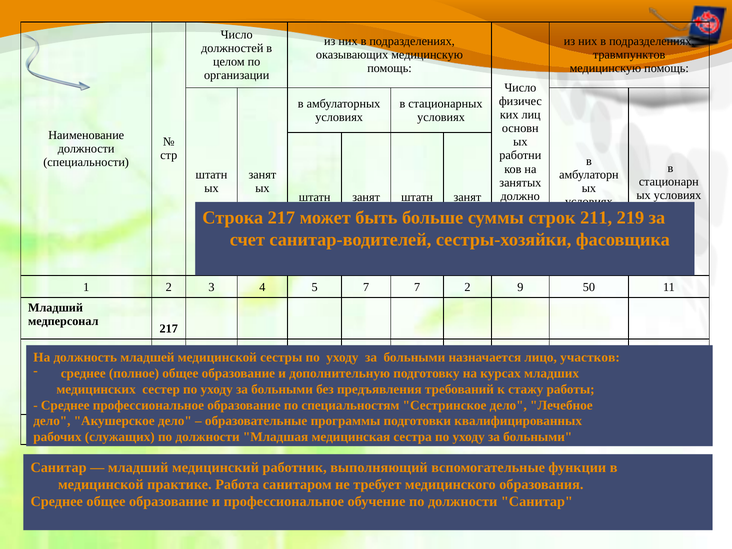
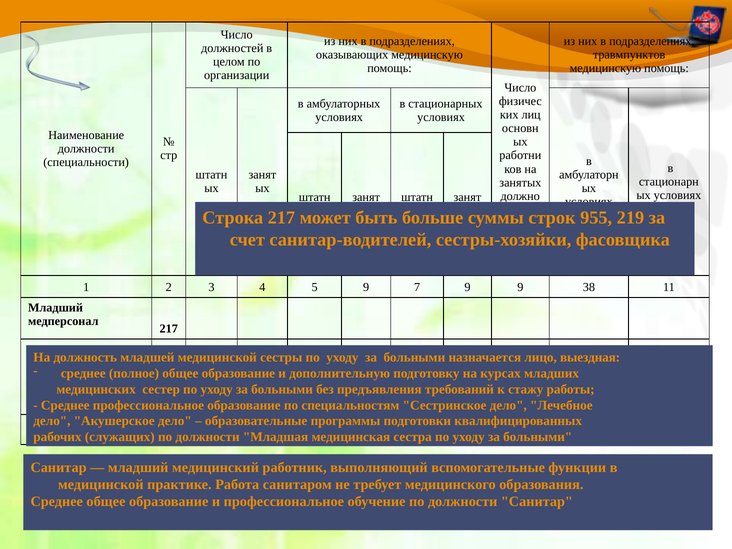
211: 211 -> 955 (596, 218)
5 7: 7 -> 9 (366, 287)
7 2: 2 -> 9 (467, 287)
50: 50 -> 38 (589, 287)
участков: участков -> выездная (590, 358)
